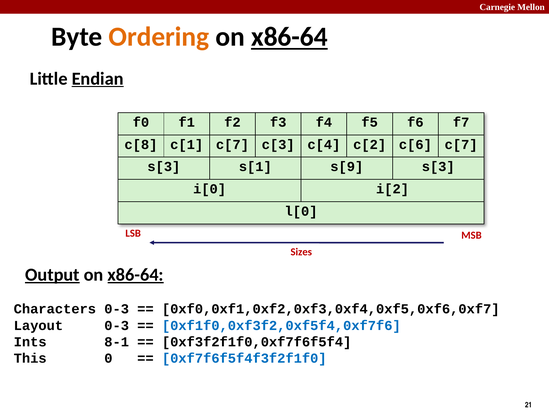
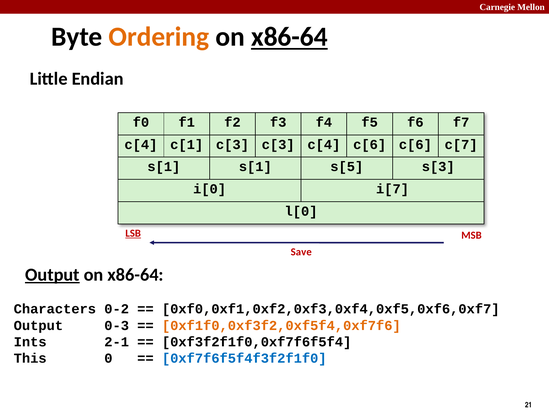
Endian underline: present -> none (98, 79)
c[8: c[8 -> c[4 (141, 144)
c[1 c[7: c[7 -> c[3 (232, 144)
c[4 c[2: c[2 -> c[6 (370, 144)
s[3: s[3 -> s[1 (164, 167)
s[9: s[9 -> s[5 (347, 167)
i[2: i[2 -> i[7 (393, 189)
LSB underline: none -> present (133, 233)
Sizes: Sizes -> Save (301, 252)
x86-64 underline: present -> none (136, 275)
Characters 0-3: 0-3 -> 0-2 (117, 309)
Layout: Layout -> Output (38, 325)
0xf1f0,0xf3f2,0xf5f4,0xf7f6 colour: blue -> orange (281, 325)
8-1: 8-1 -> 2-1 (117, 342)
